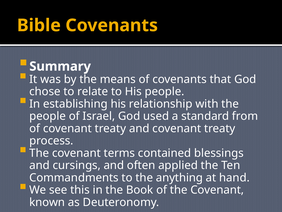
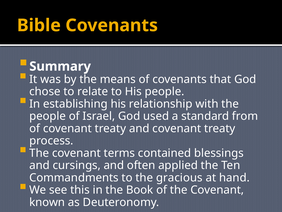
anything: anything -> gracious (179, 177)
